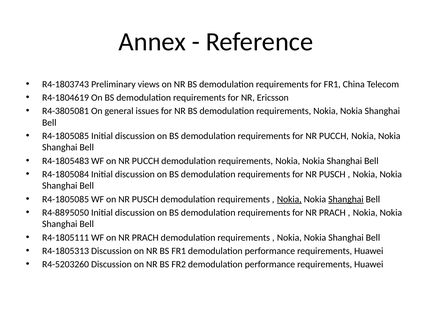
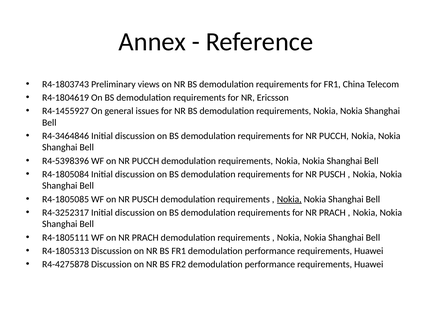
R4-3805081: R4-3805081 -> R4-1455927 (66, 111)
R4-1805085: R4-1805085 -> R4-3464846 (66, 136)
R4-1805483: R4-1805483 -> R4-5398396 (66, 161)
Shanghai underline: present -> none (346, 199)
R4-8895050: R4-8895050 -> R4-3252317 (66, 213)
R4-5203260: R4-5203260 -> R4-4275878 (66, 264)
